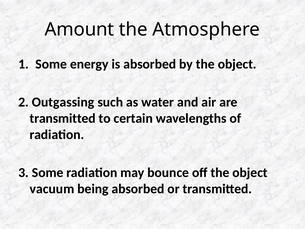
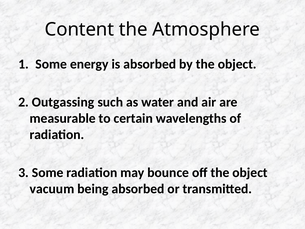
Amount: Amount -> Content (79, 30)
transmitted: transmitted -> measurable (63, 118)
